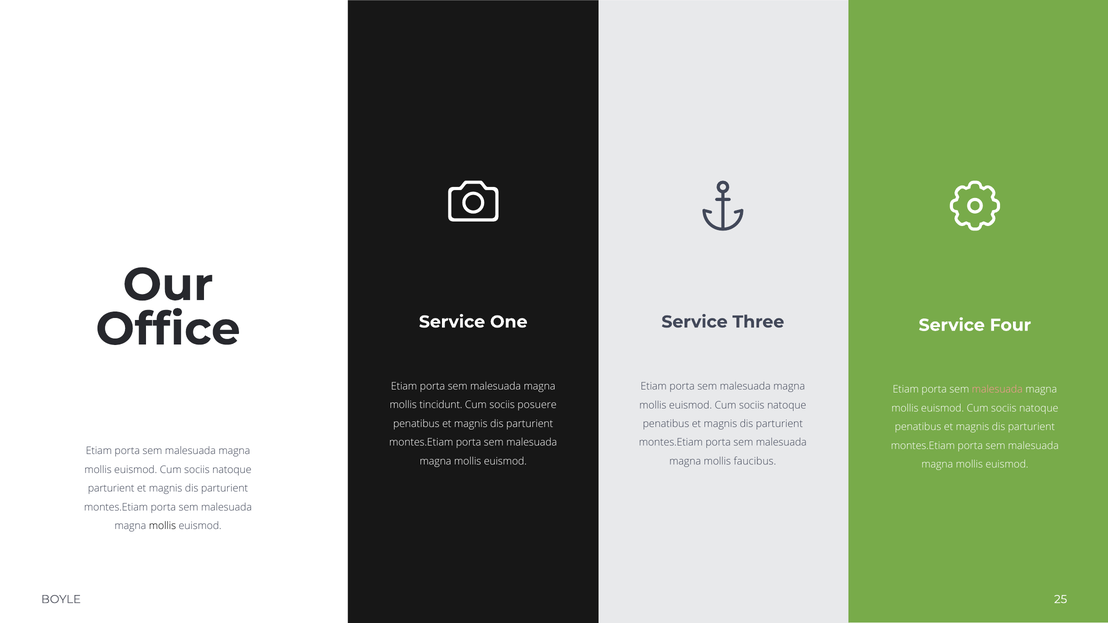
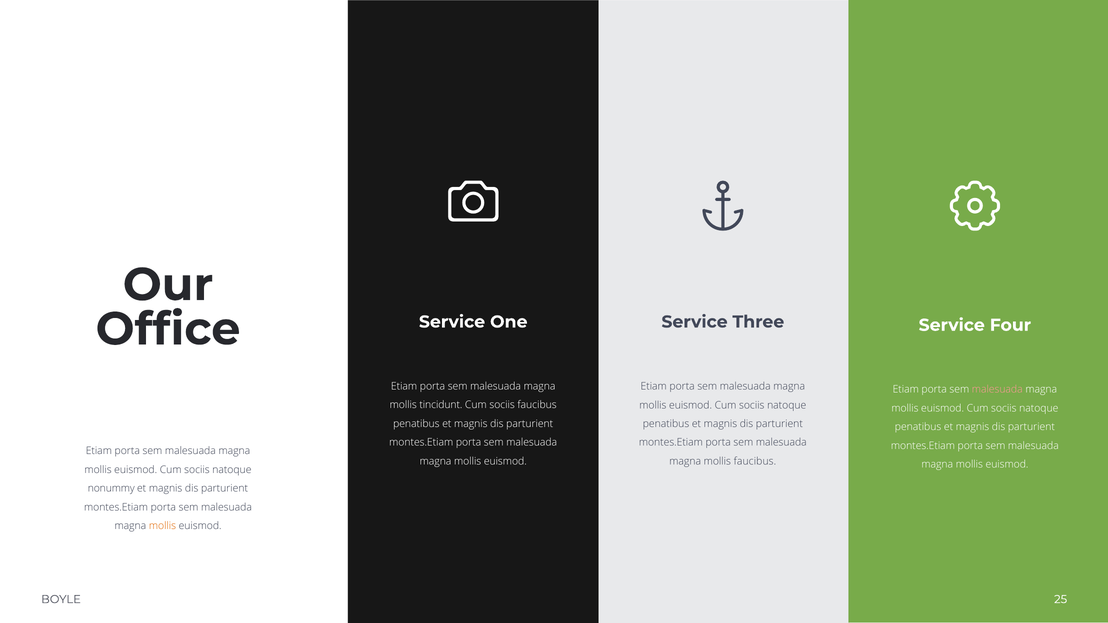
sociis posuere: posuere -> faucibus (537, 405)
parturient: parturient -> nonummy (111, 489)
mollis colour: black -> orange (162, 526)
